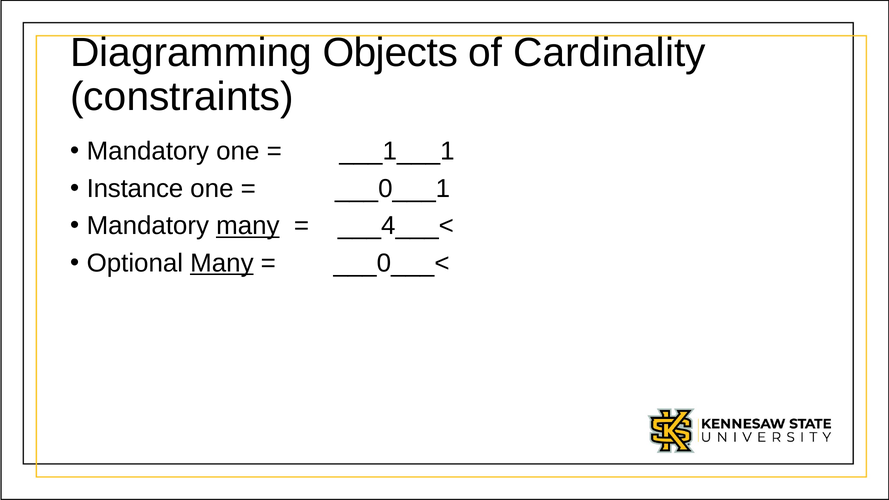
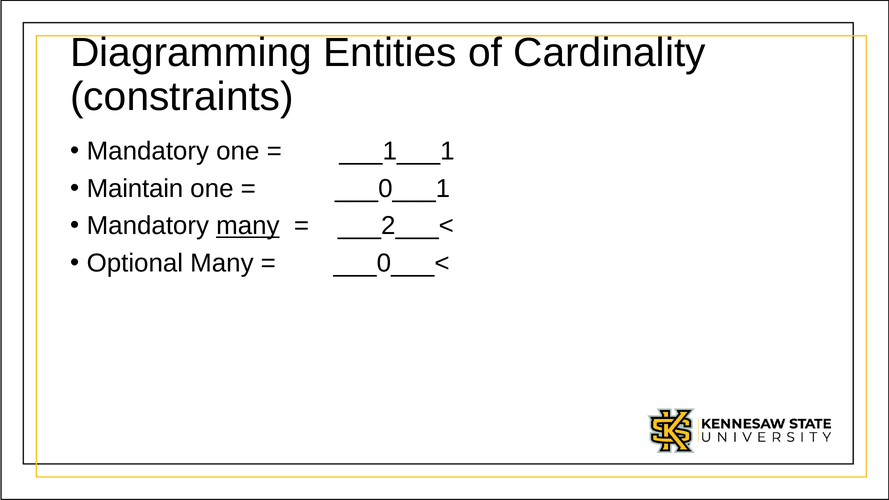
Objects: Objects -> Entities (390, 53)
Instance: Instance -> Maintain (135, 189)
___4___<: ___4___< -> ___2___< (396, 226)
Many underline: present -> none (222, 263)
